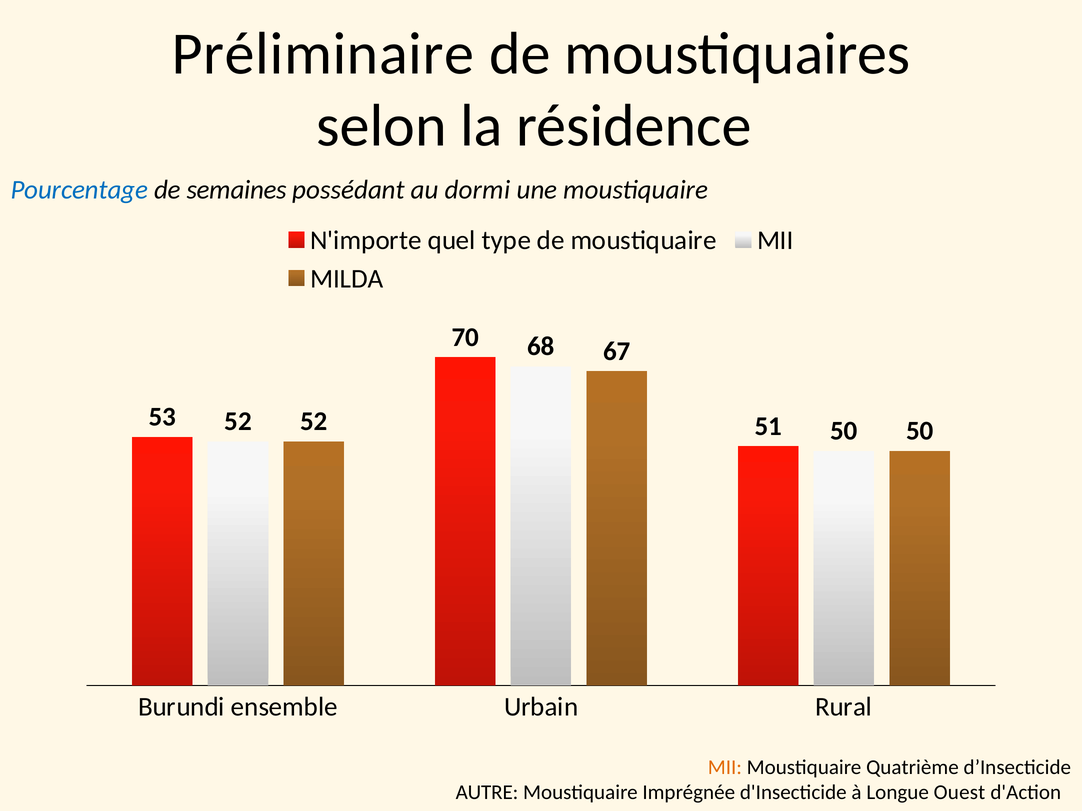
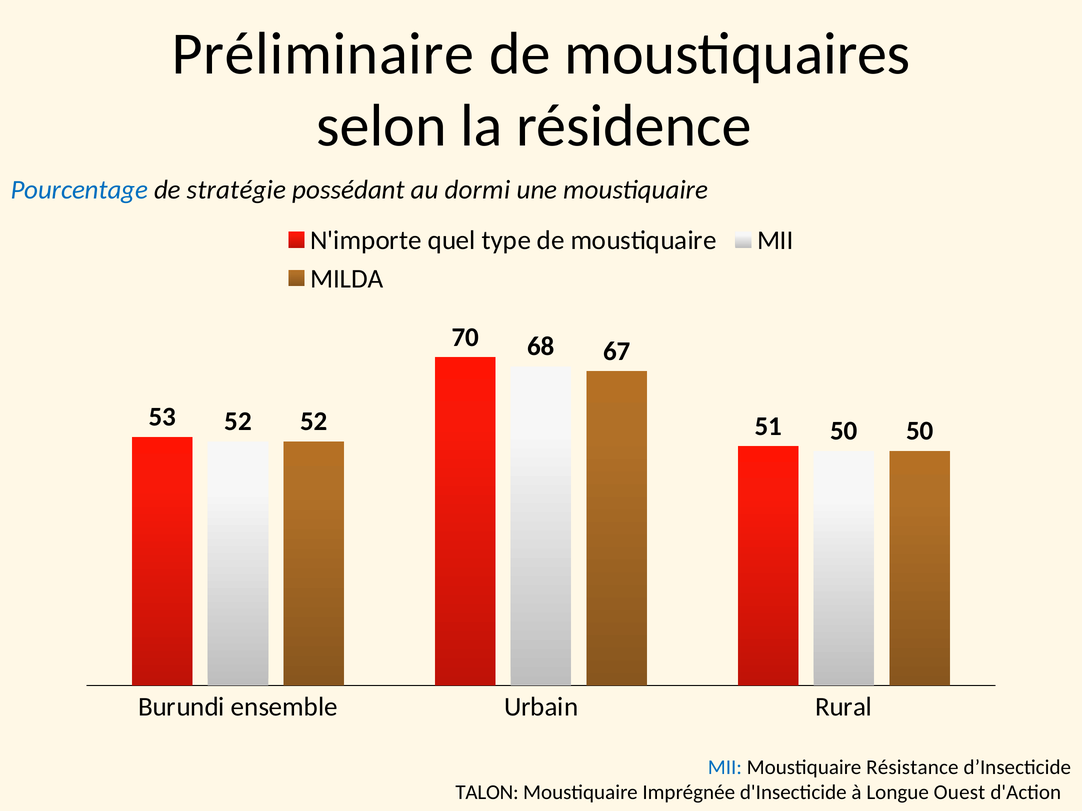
semaines: semaines -> stratégie (237, 190)
MII colour: orange -> blue (725, 768)
Quatrième: Quatrième -> Résistance (912, 768)
AUTRE: AUTRE -> TALON (487, 793)
